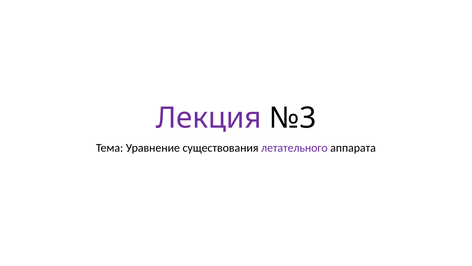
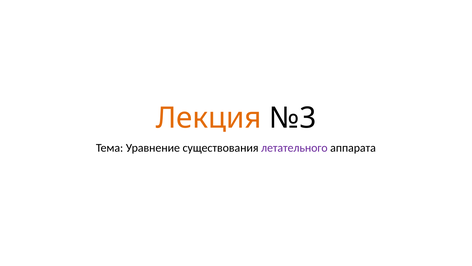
Лекция colour: purple -> orange (209, 118)
